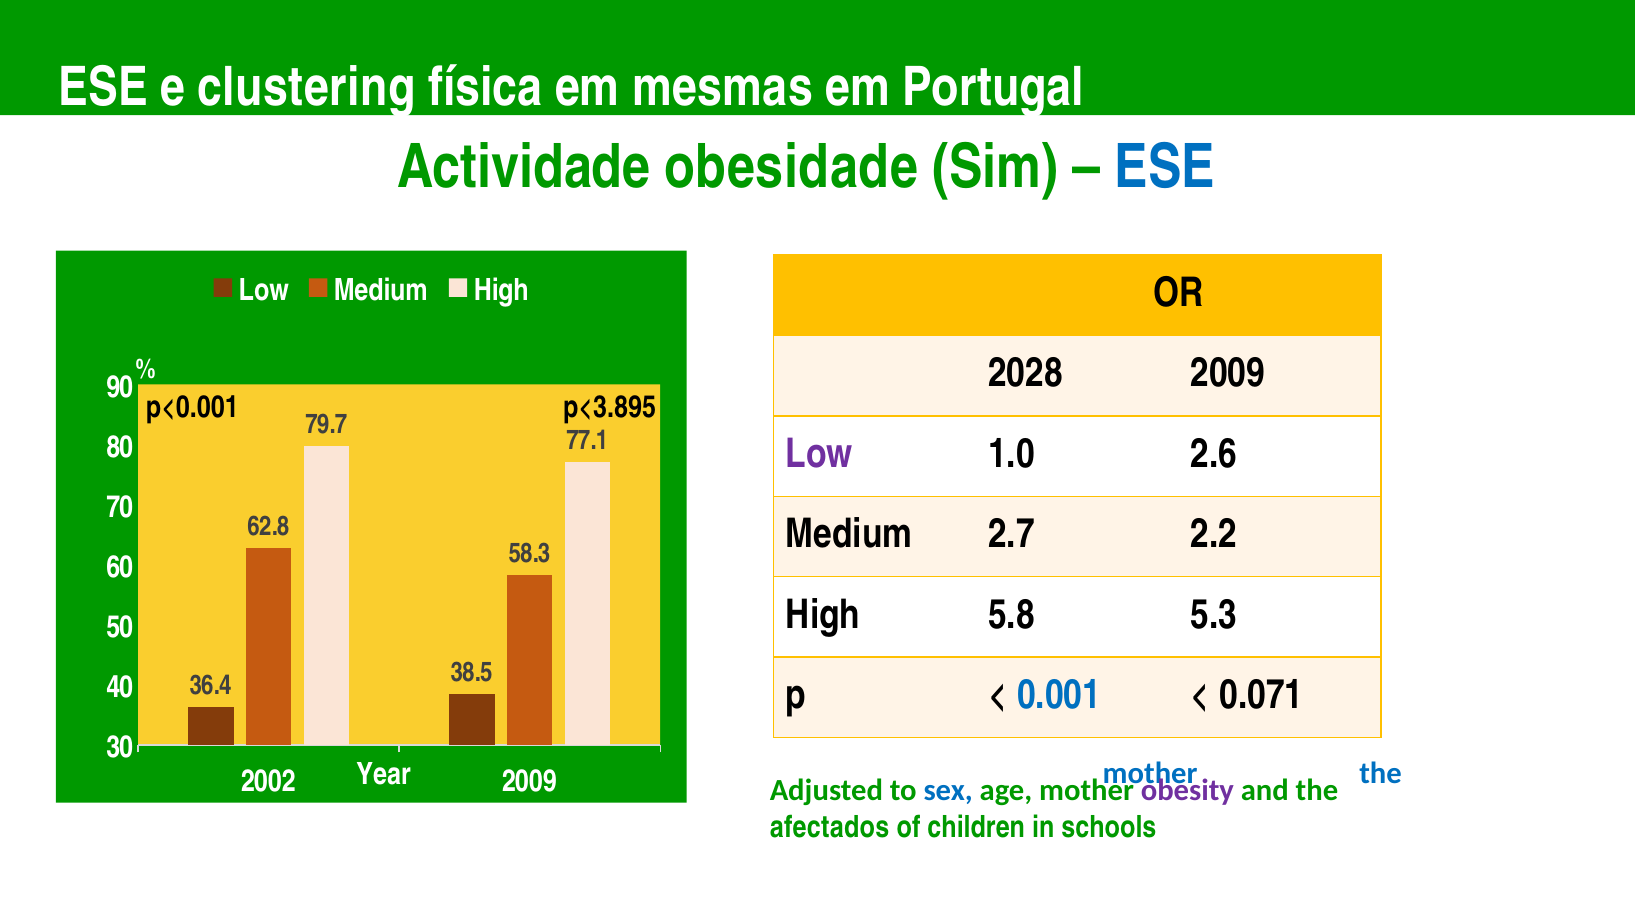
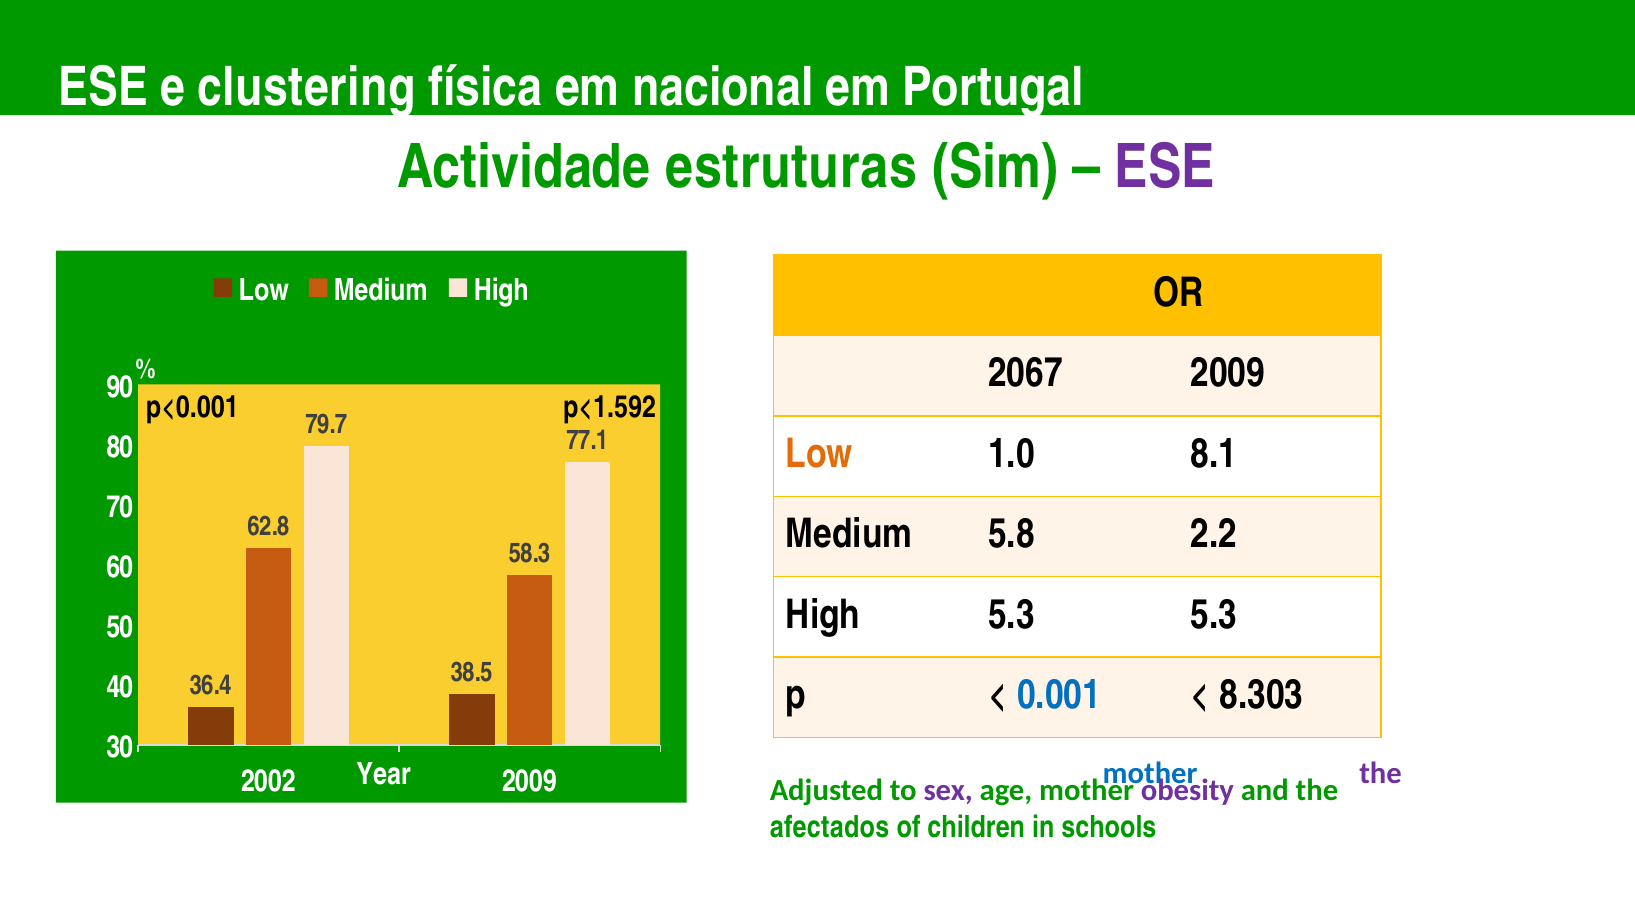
mesmas: mesmas -> nacional (723, 87)
obesidade: obesidade -> estruturas (791, 167)
ESE colour: blue -> purple (1165, 167)
2028: 2028 -> 2067 (1026, 373)
p<3.895: p<3.895 -> p<1.592 (610, 407)
Low colour: purple -> orange (819, 453)
2.6: 2.6 -> 8.1 (1214, 453)
2.7: 2.7 -> 5.8 (1012, 534)
High 5.8: 5.8 -> 5.3 (1012, 614)
0.071: 0.071 -> 8.303 (1261, 695)
the colour: blue -> purple (1381, 773)
sex colour: blue -> purple (948, 790)
